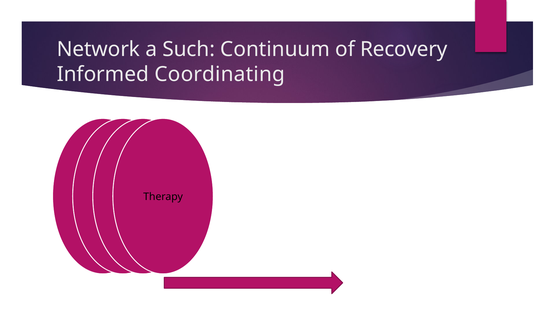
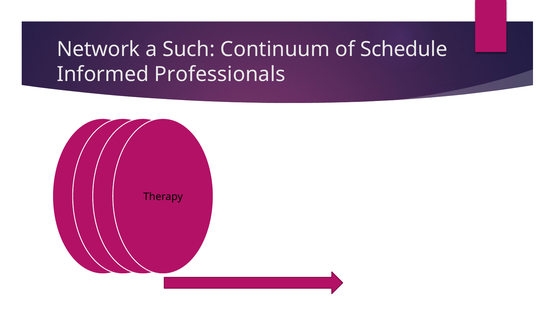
Recovery: Recovery -> Schedule (404, 49)
Coordinating: Coordinating -> Professionals (220, 74)
